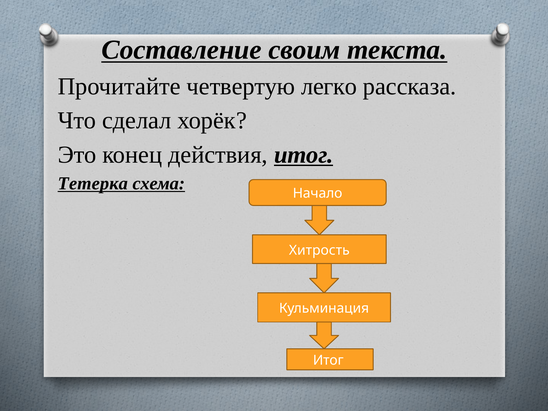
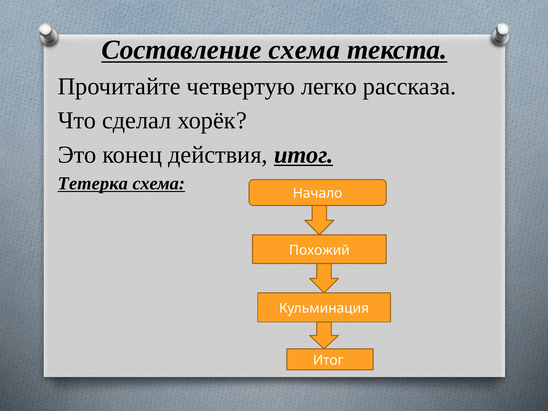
Составление своим: своим -> схема (304, 50)
Хитрость: Хитрость -> Похожий (319, 250)
